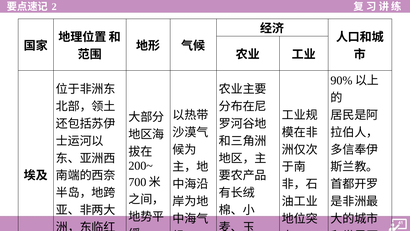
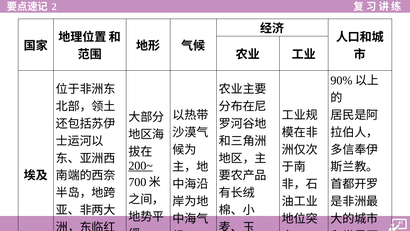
200~ underline: none -> present (141, 166)
